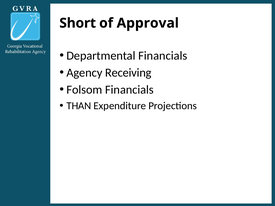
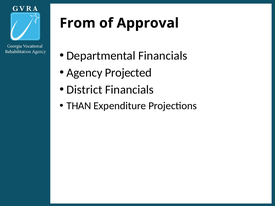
Short: Short -> From (78, 23)
Receiving: Receiving -> Projected (128, 73)
Folsom: Folsom -> District (84, 90)
